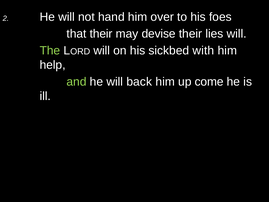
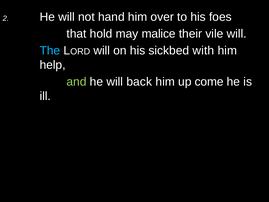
that their: their -> hold (101, 34)
devise: devise -> malice (159, 34)
lies: lies -> vile (214, 34)
The colour: light green -> light blue (50, 51)
